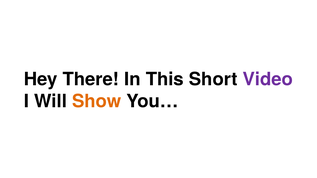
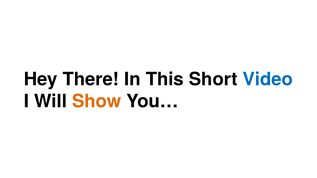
Video colour: purple -> blue (268, 79)
